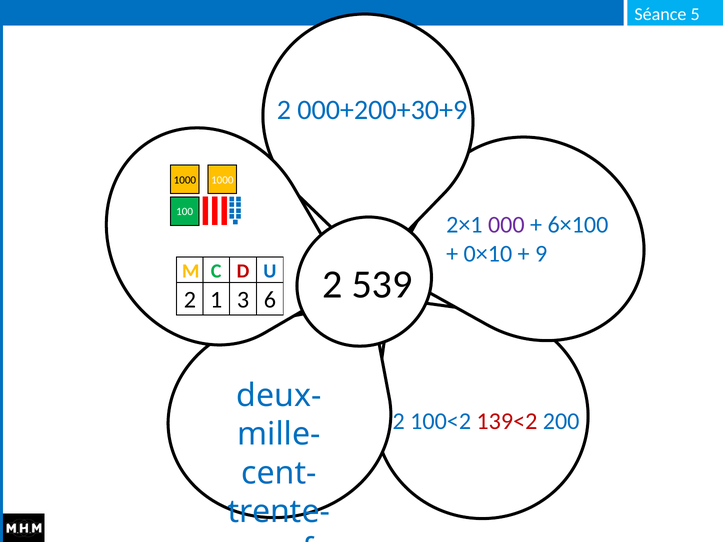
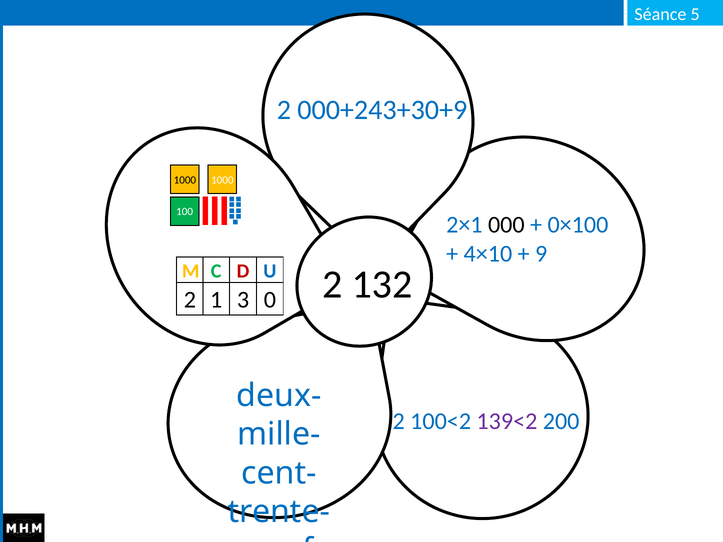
000+200+30+9: 000+200+30+9 -> 000+243+30+9 (382, 110)
000 colour: purple -> black (506, 225)
6×100: 6×100 -> 0×100 (578, 225)
0×10: 0×10 -> 4×10 (488, 254)
539: 539 -> 132 (382, 285)
6: 6 -> 0 (270, 300)
139<2 colour: red -> purple (507, 421)
